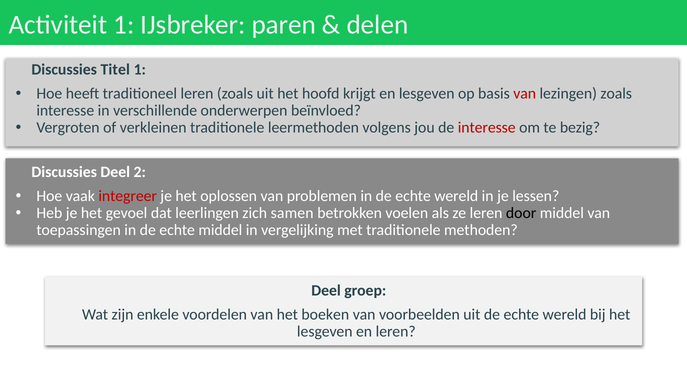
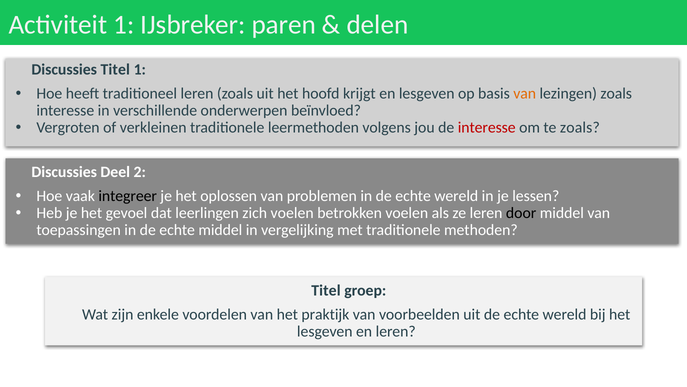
van colour: red -> orange (525, 94)
te bezig: bezig -> zoals (580, 128)
integreer colour: red -> black (128, 196)
zich samen: samen -> voelen (292, 213)
Deel: Deel -> Titel (326, 290)
boeken: boeken -> praktijk (325, 314)
